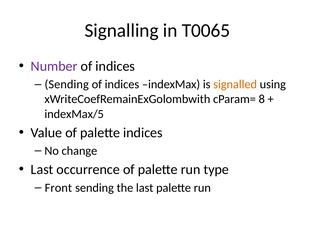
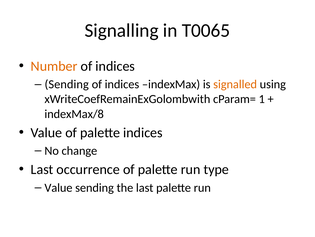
Number colour: purple -> orange (54, 66)
8: 8 -> 1 (262, 99)
indexMax/5: indexMax/5 -> indexMax/8 (74, 114)
Front: Front -> Value (58, 187)
